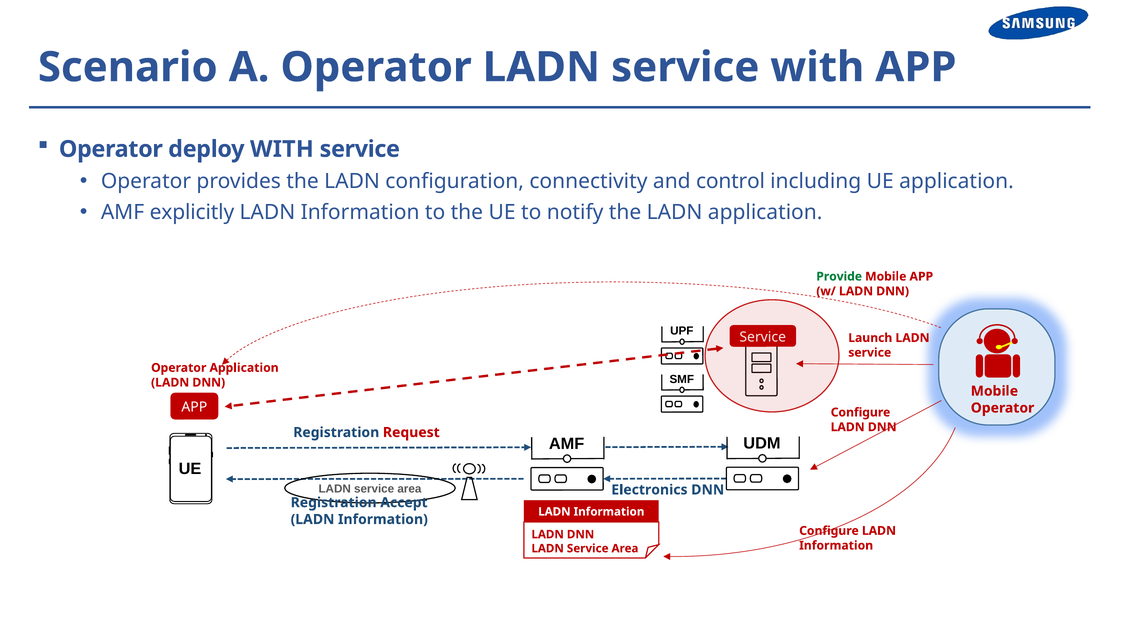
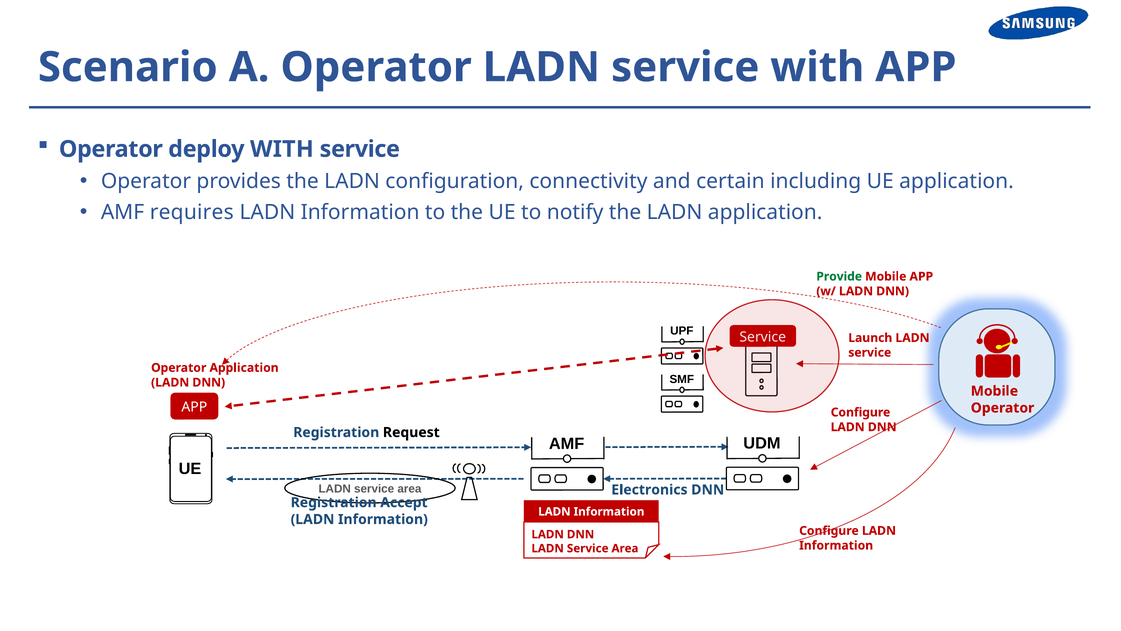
control: control -> certain (730, 181)
explicitly: explicitly -> requires (192, 212)
Request colour: red -> black (411, 432)
